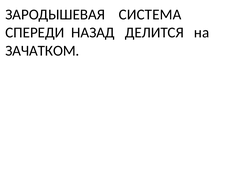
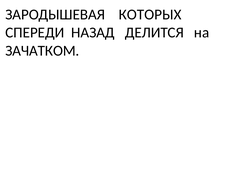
СИСТЕМА: СИСТЕМА -> КОТОРЫХ (150, 14)
